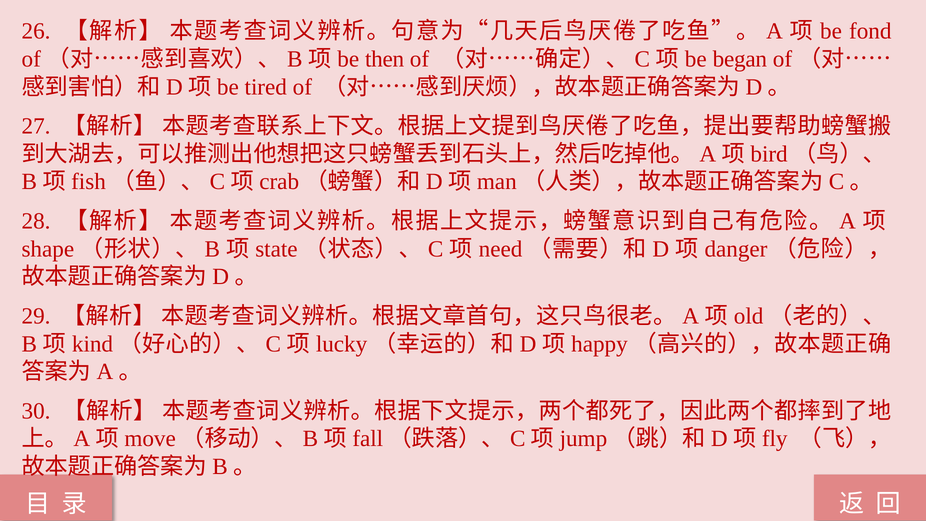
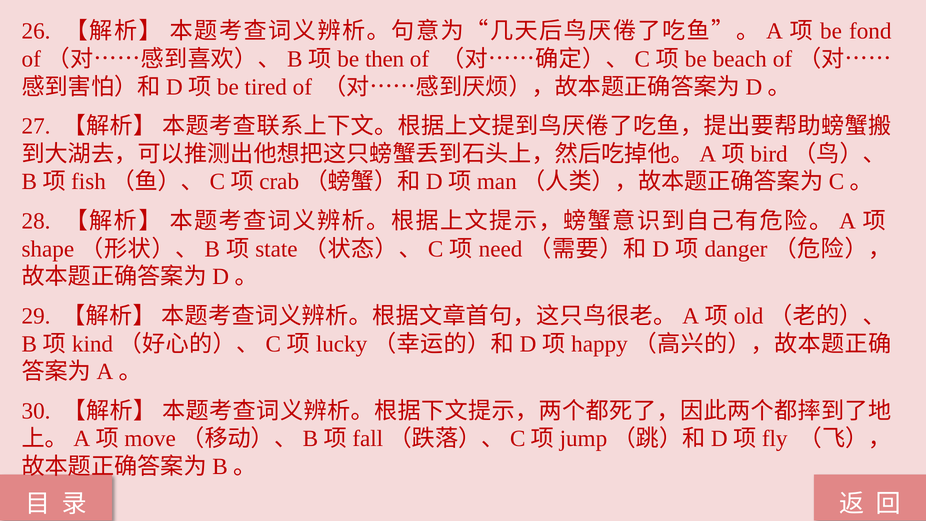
began: began -> beach (740, 59)
